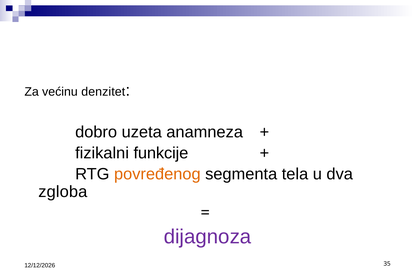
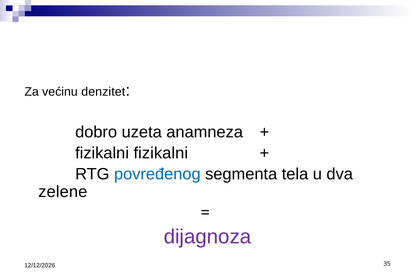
fizikalni funkcije: funkcije -> fizikalni (161, 154)
povređenog colour: orange -> blue (157, 175)
zgloba: zgloba -> zelene (63, 192)
